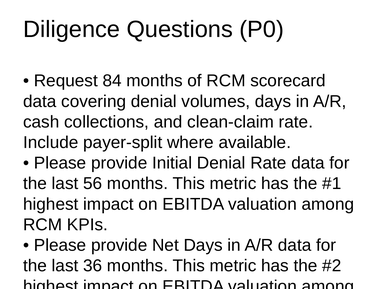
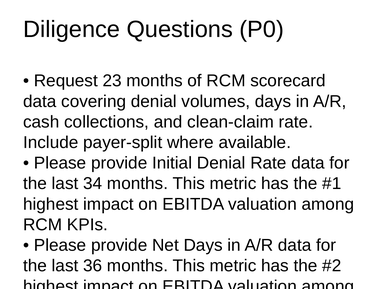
84: 84 -> 23 (112, 81)
56: 56 -> 34 (93, 184)
